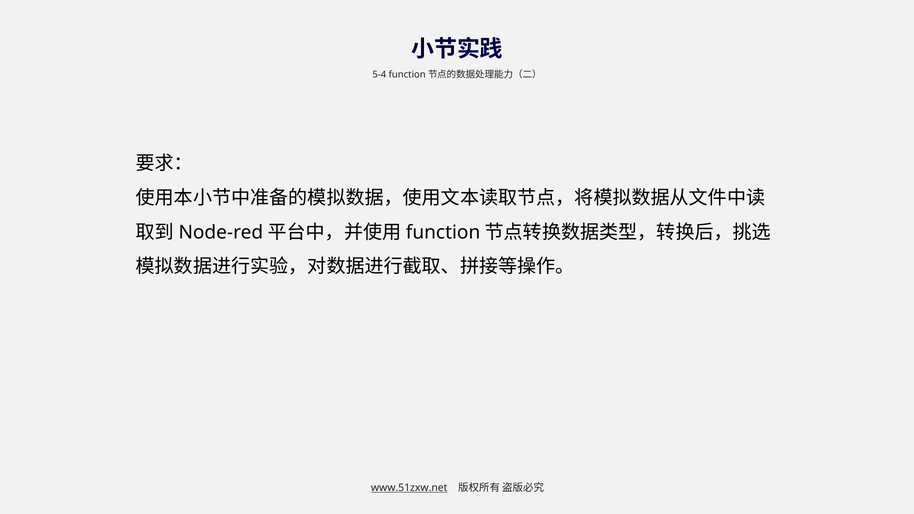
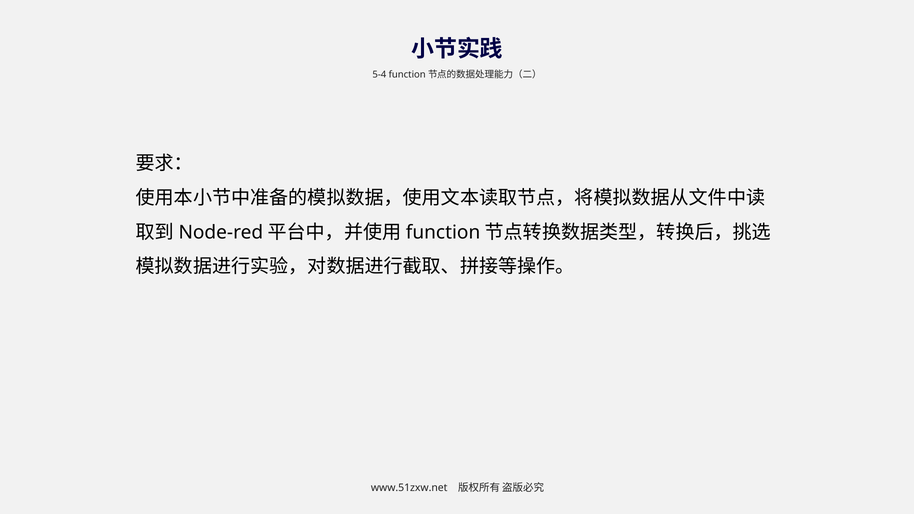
www.51zxw.net underline: present -> none (409, 488)
